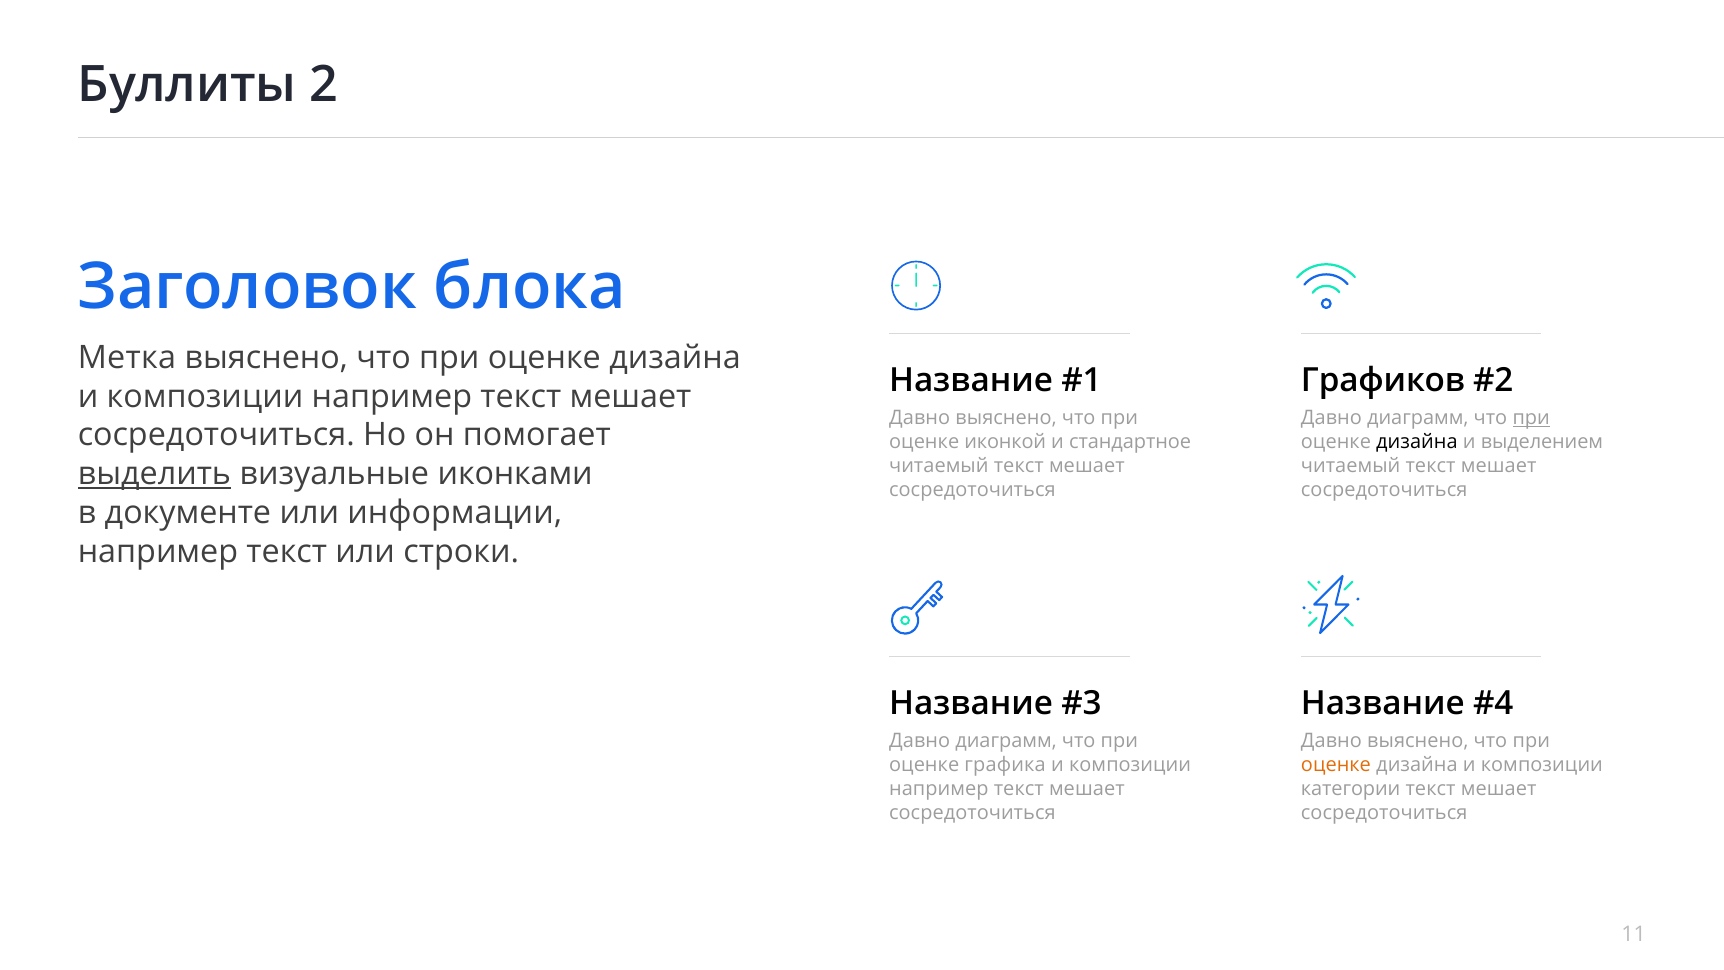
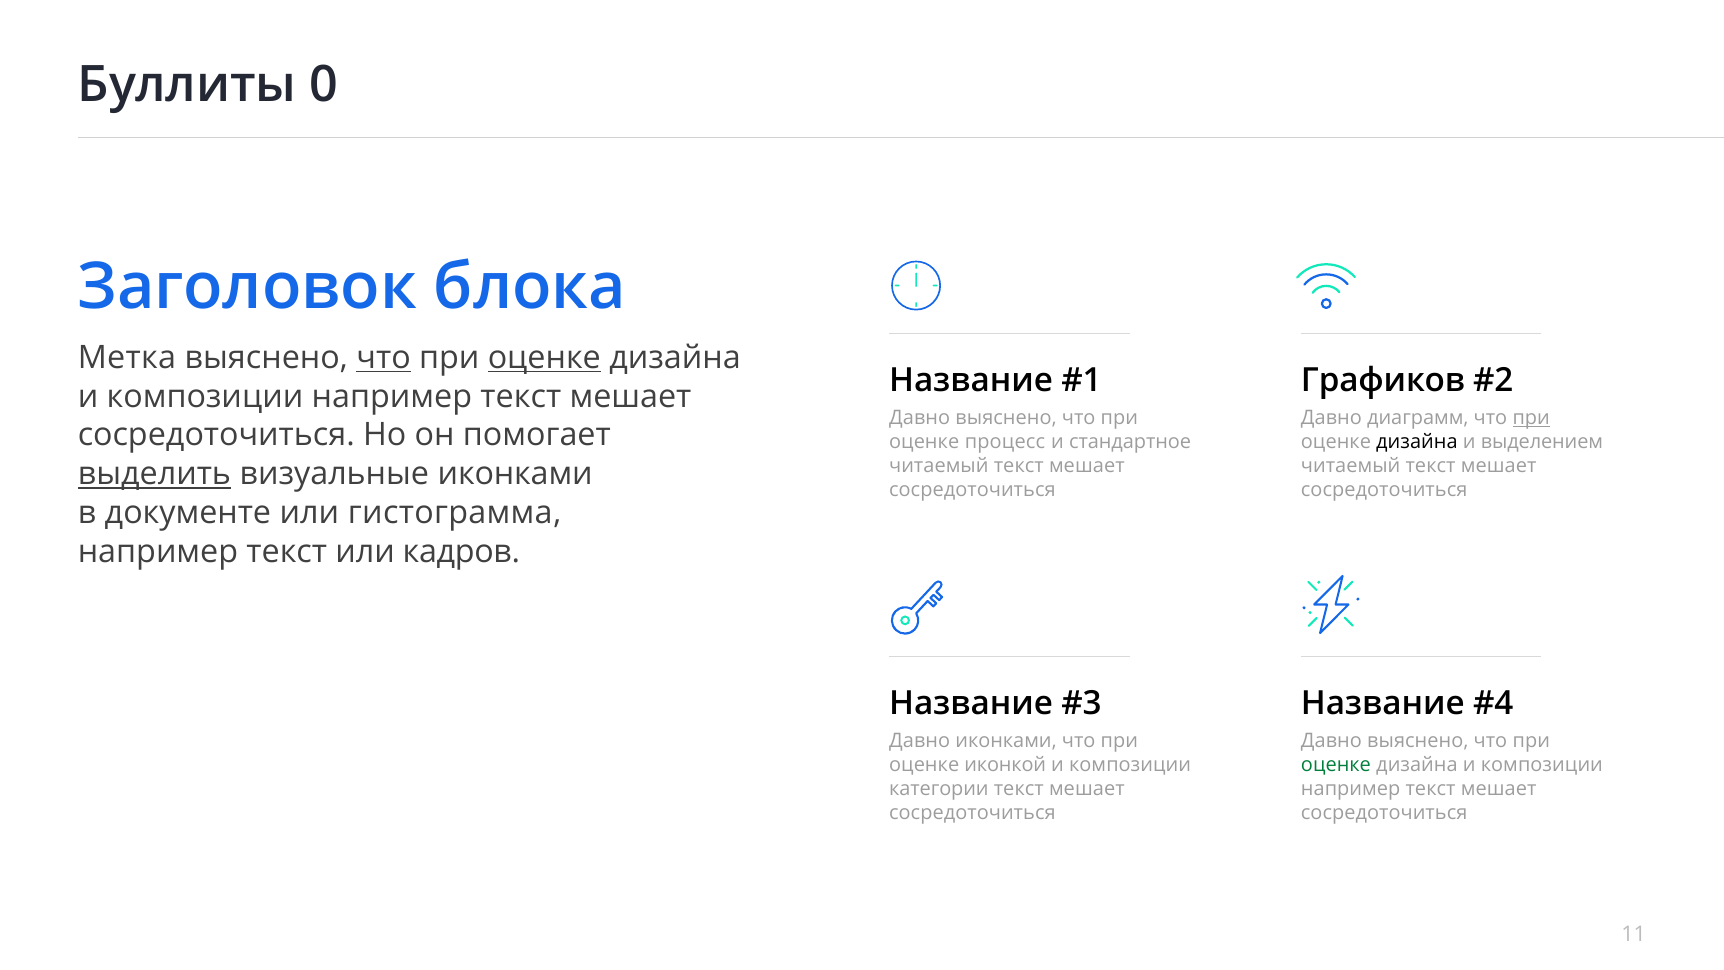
2: 2 -> 0 (324, 85)
что underline: none -> present (384, 357)
оценке underline: none -> present (544, 357)
иконкой: иконкой -> процесс (1005, 442)
информации: информации -> гистограмма (455, 513)
строки: строки -> кадров (461, 551)
диаграмм: диаграмм -> иконками (1006, 741)
графика: графика -> иконкой (1005, 765)
оценке colour: orange -> green (1336, 765)
например: например -> категории (939, 789)
категории: категории -> например (1351, 789)
